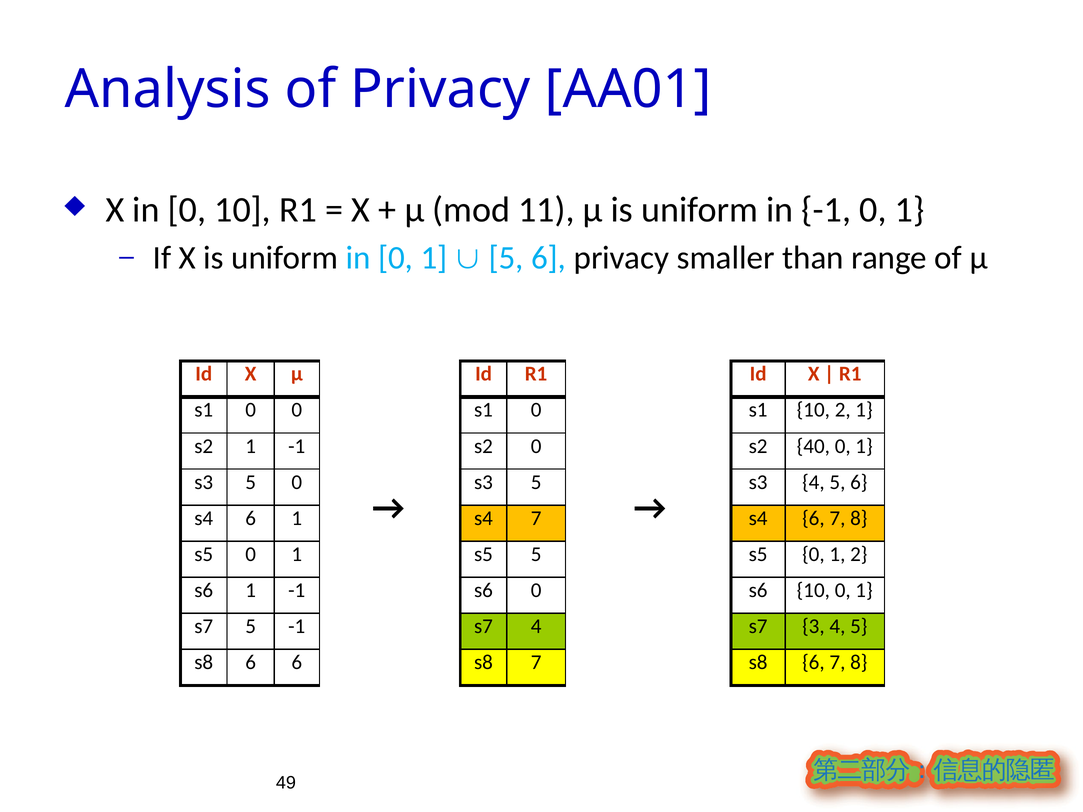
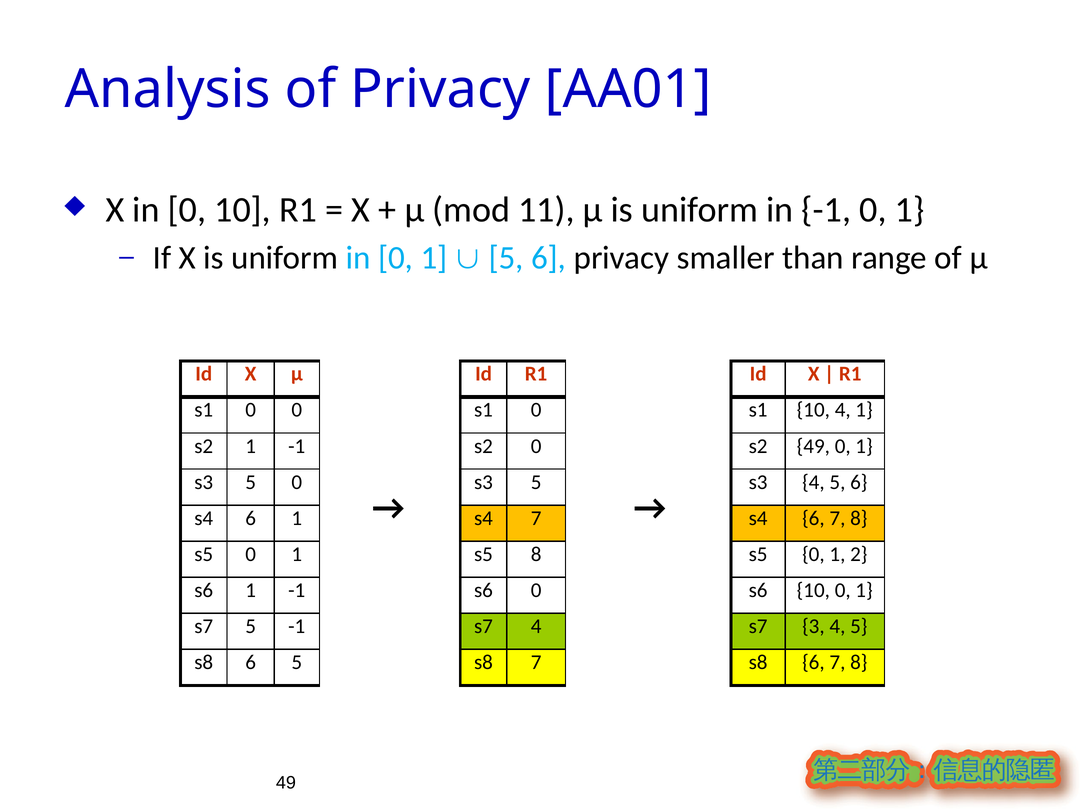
10 2: 2 -> 4 (843, 410)
s2 40: 40 -> 49 (813, 446)
s5 5: 5 -> 8 (536, 554)
6 6: 6 -> 5 (297, 663)
